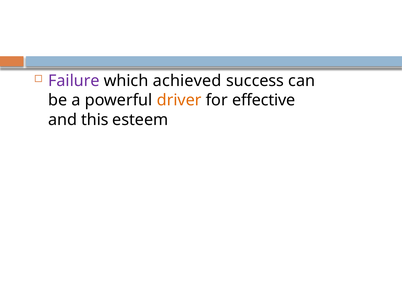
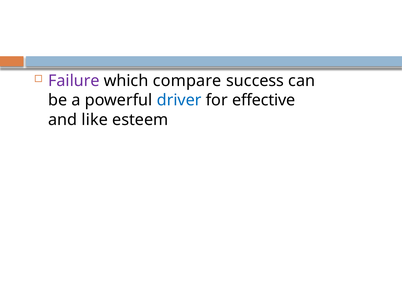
achieved: achieved -> compare (187, 81)
driver colour: orange -> blue (179, 100)
this: this -> like (95, 120)
